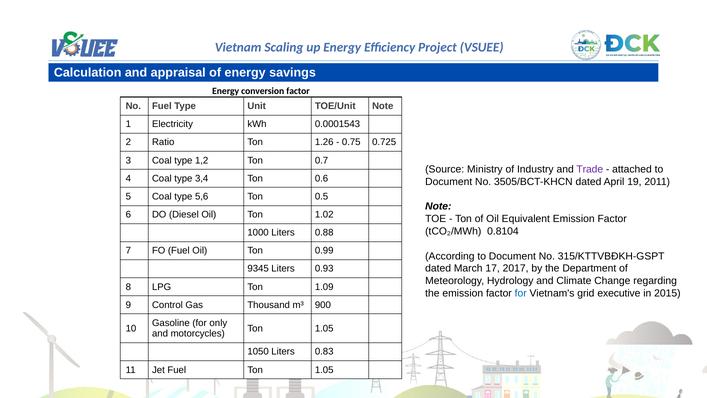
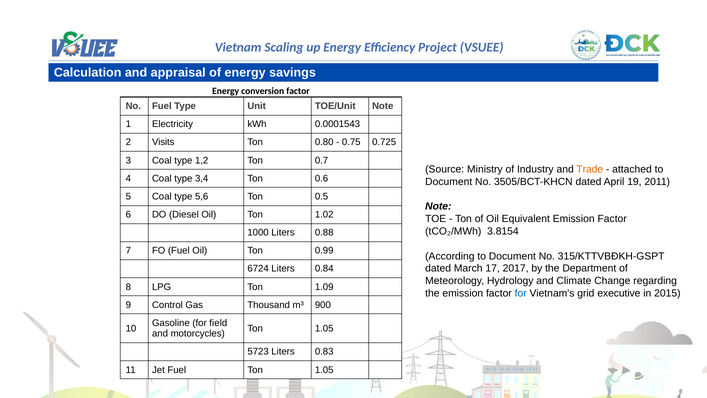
Ratio: Ratio -> Visits (163, 142)
1.26: 1.26 -> 0.80 (324, 142)
Trade colour: purple -> orange (590, 169)
0.8104: 0.8104 -> 3.8154 (503, 231)
9345: 9345 -> 6724 (258, 269)
0.93: 0.93 -> 0.84 (324, 269)
only: only -> field (218, 323)
1050: 1050 -> 5723 (258, 352)
